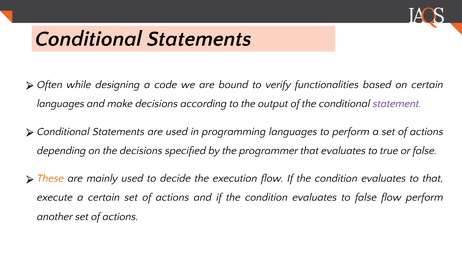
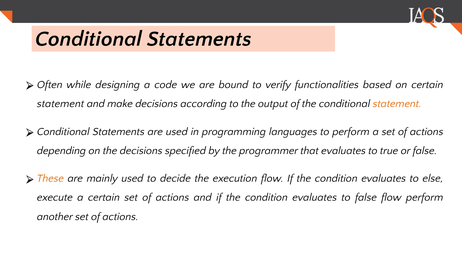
languages: languages -> statement (61, 104)
statement colour: purple -> orange (397, 104)
to that: that -> else (433, 178)
